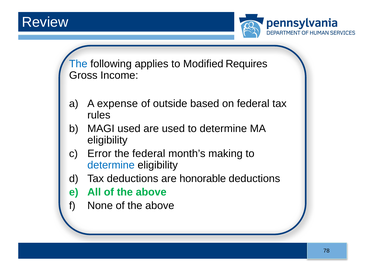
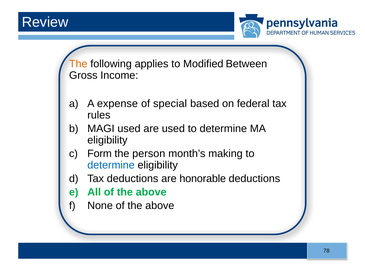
The colour: blue -> orange (78, 64)
Requires: Requires -> Between (246, 64)
outside: outside -> special (170, 103)
Error: Error -> Form (100, 153)
the federal: federal -> person (149, 153)
